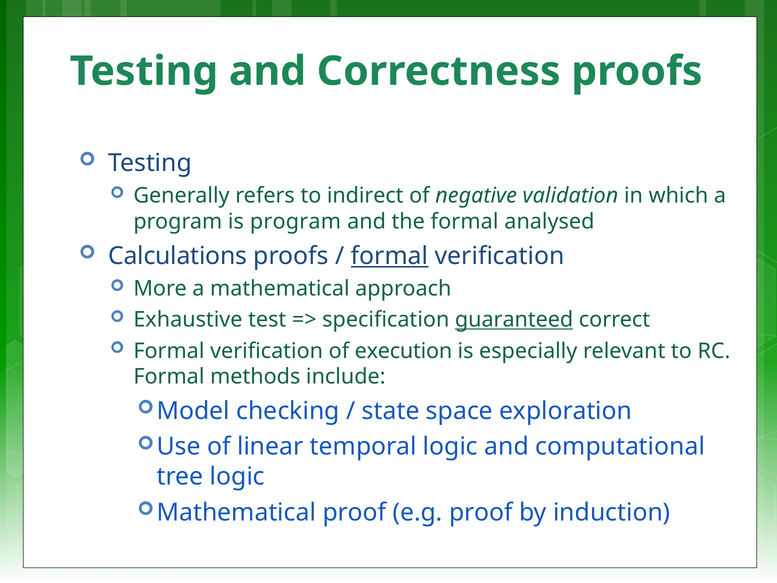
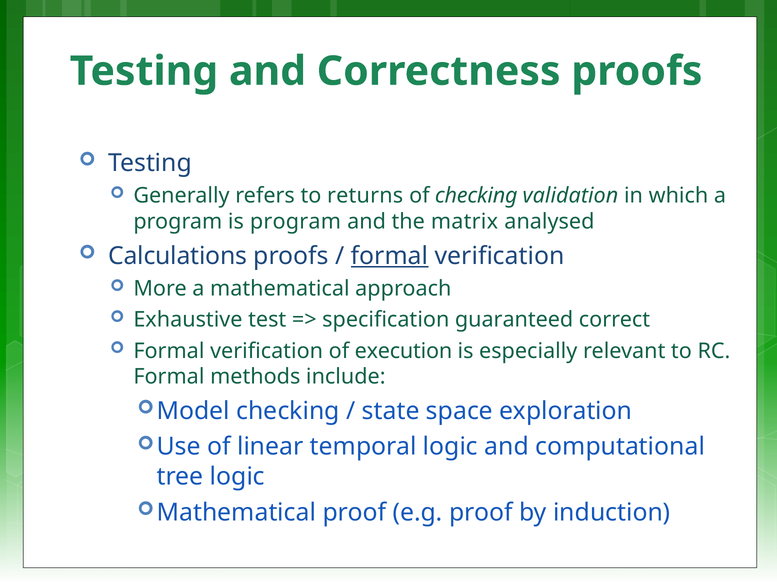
indirect: indirect -> returns (365, 196)
of negative: negative -> checking (476, 196)
the formal: formal -> matrix (465, 222)
guaranteed underline: present -> none (514, 320)
